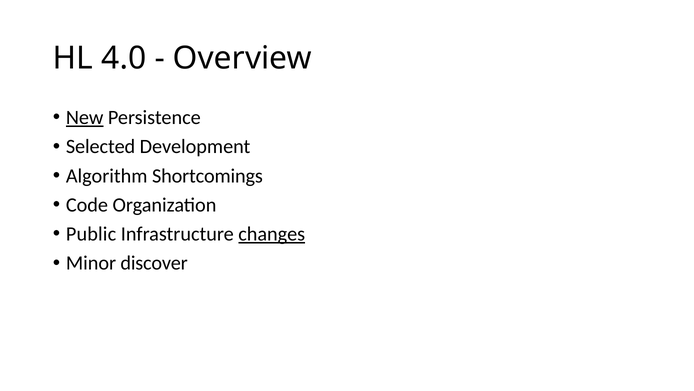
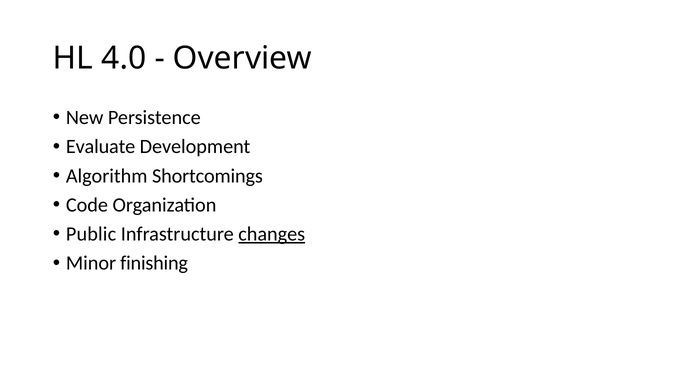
New underline: present -> none (85, 117)
Selected: Selected -> Evaluate (101, 146)
discover: discover -> finishing (154, 263)
